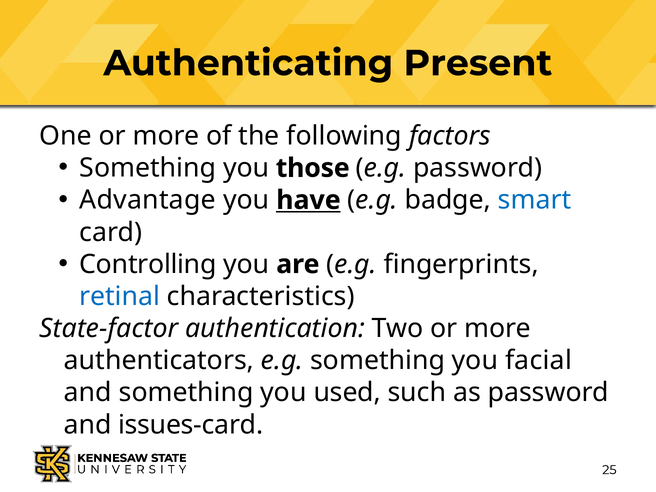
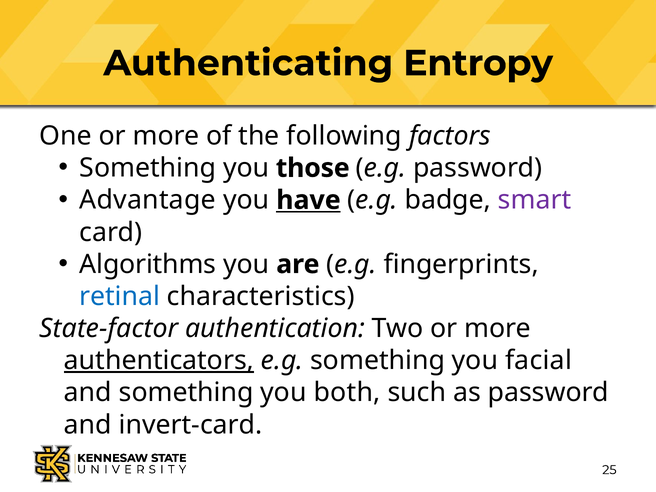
Present: Present -> Entropy (478, 63)
smart colour: blue -> purple (535, 200)
Controlling: Controlling -> Algorithms (148, 264)
authenticators underline: none -> present (159, 361)
used: used -> both (347, 393)
issues-card: issues-card -> invert-card (191, 425)
